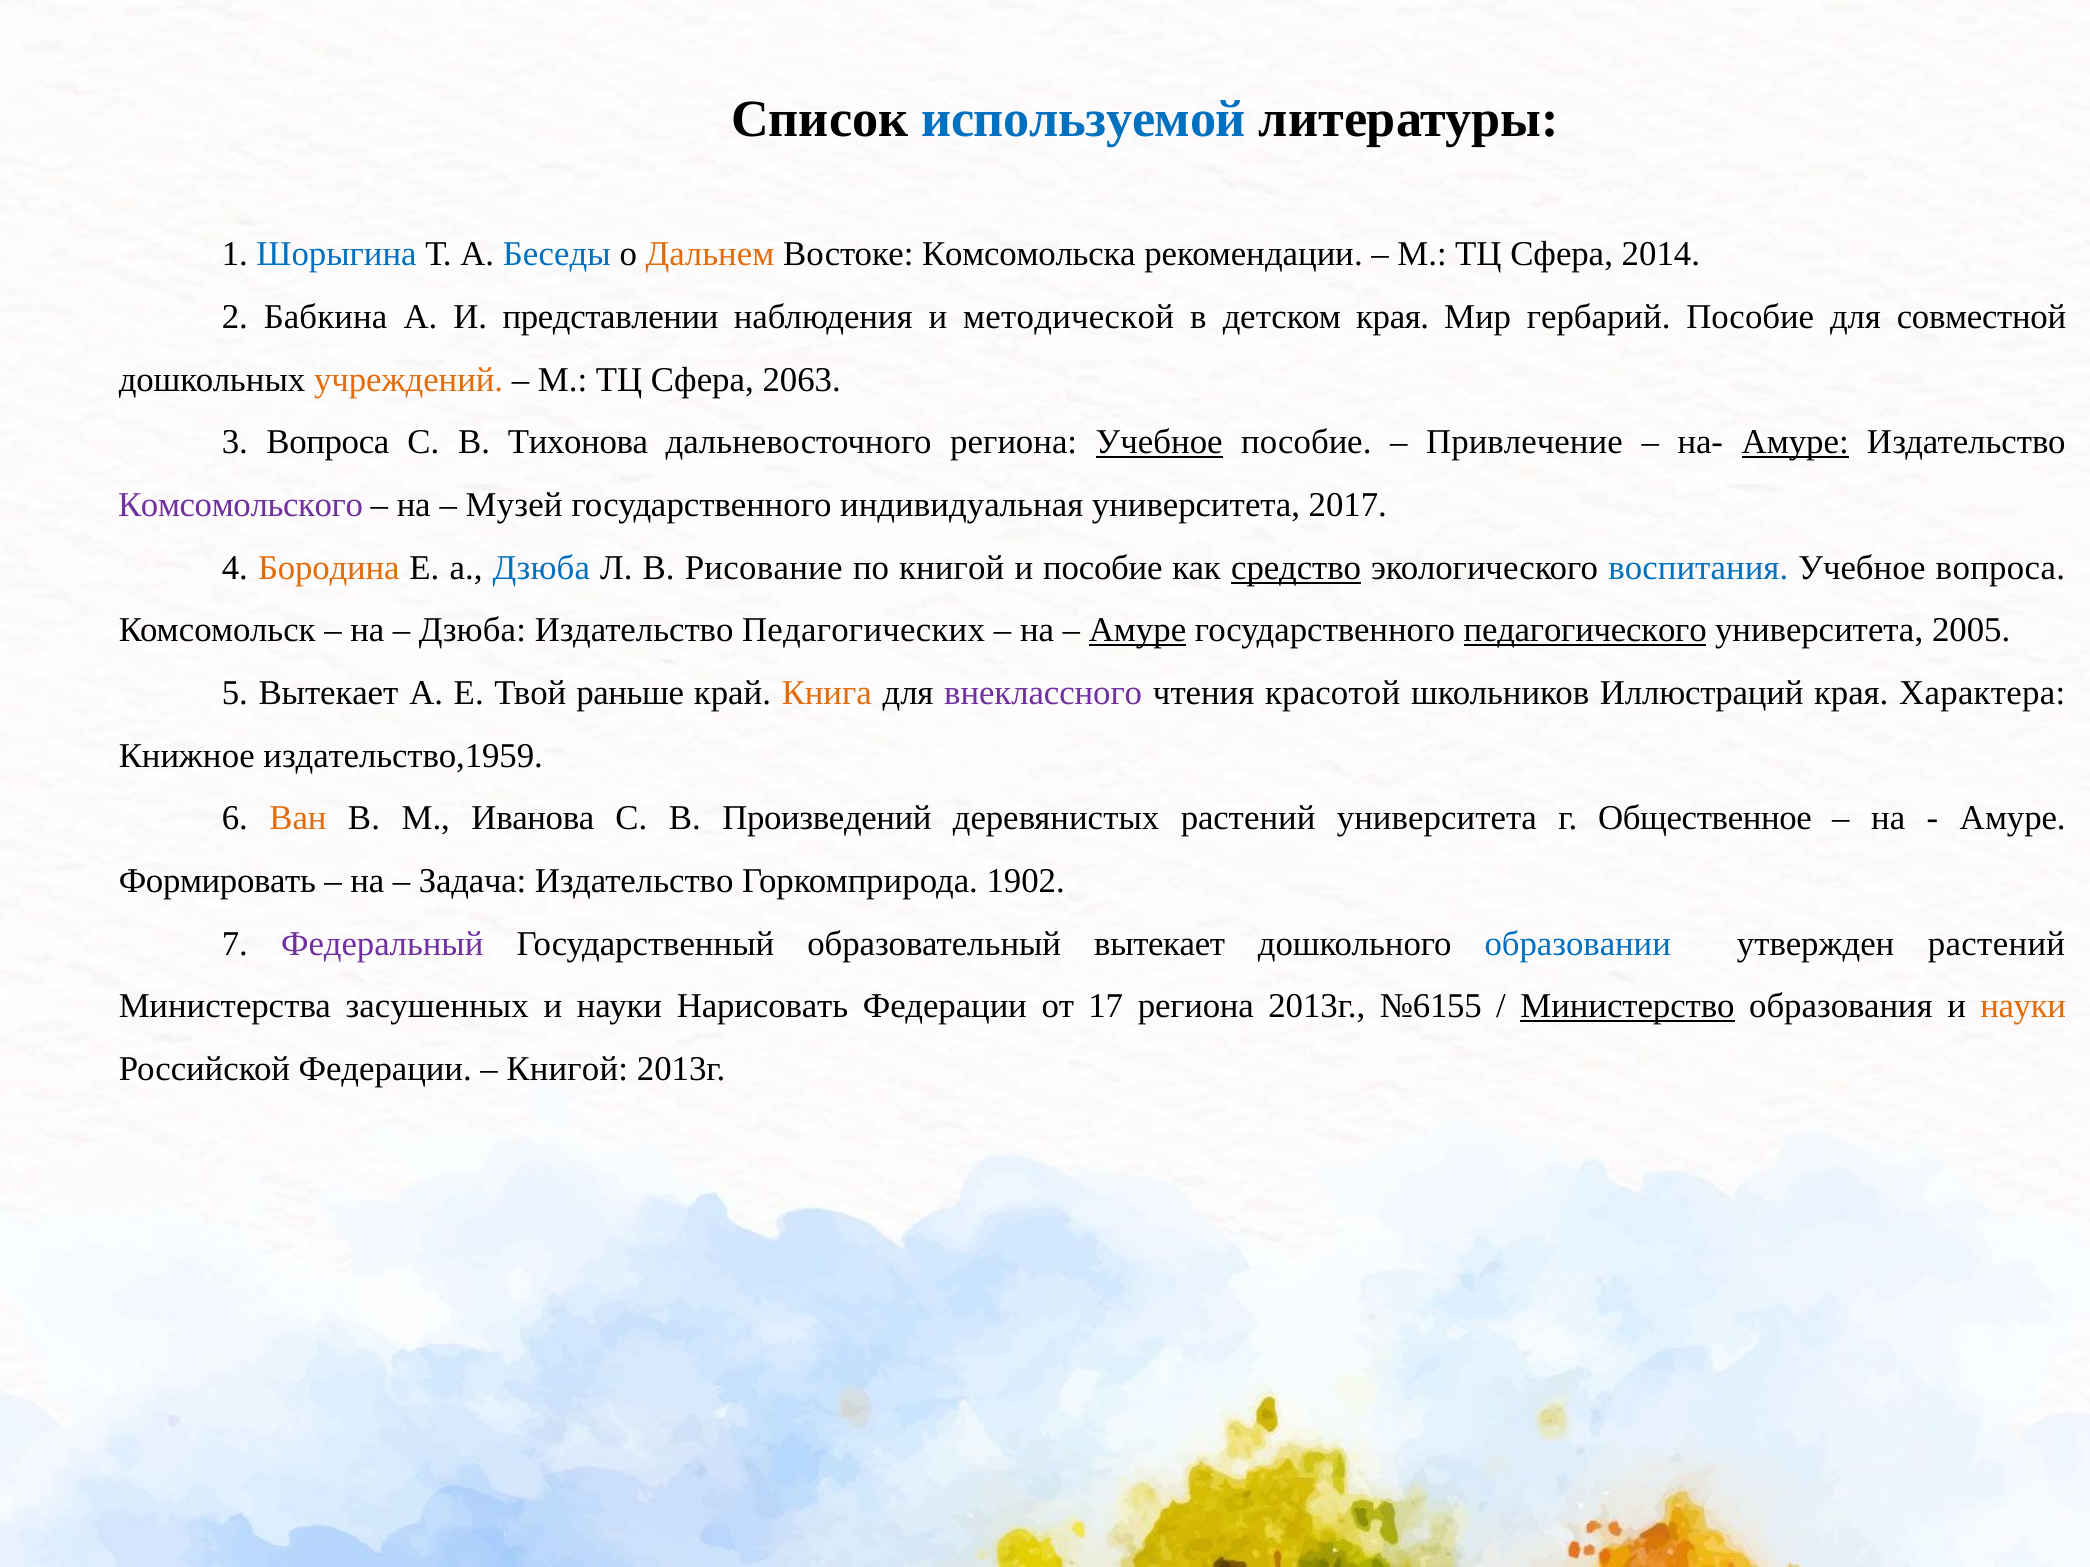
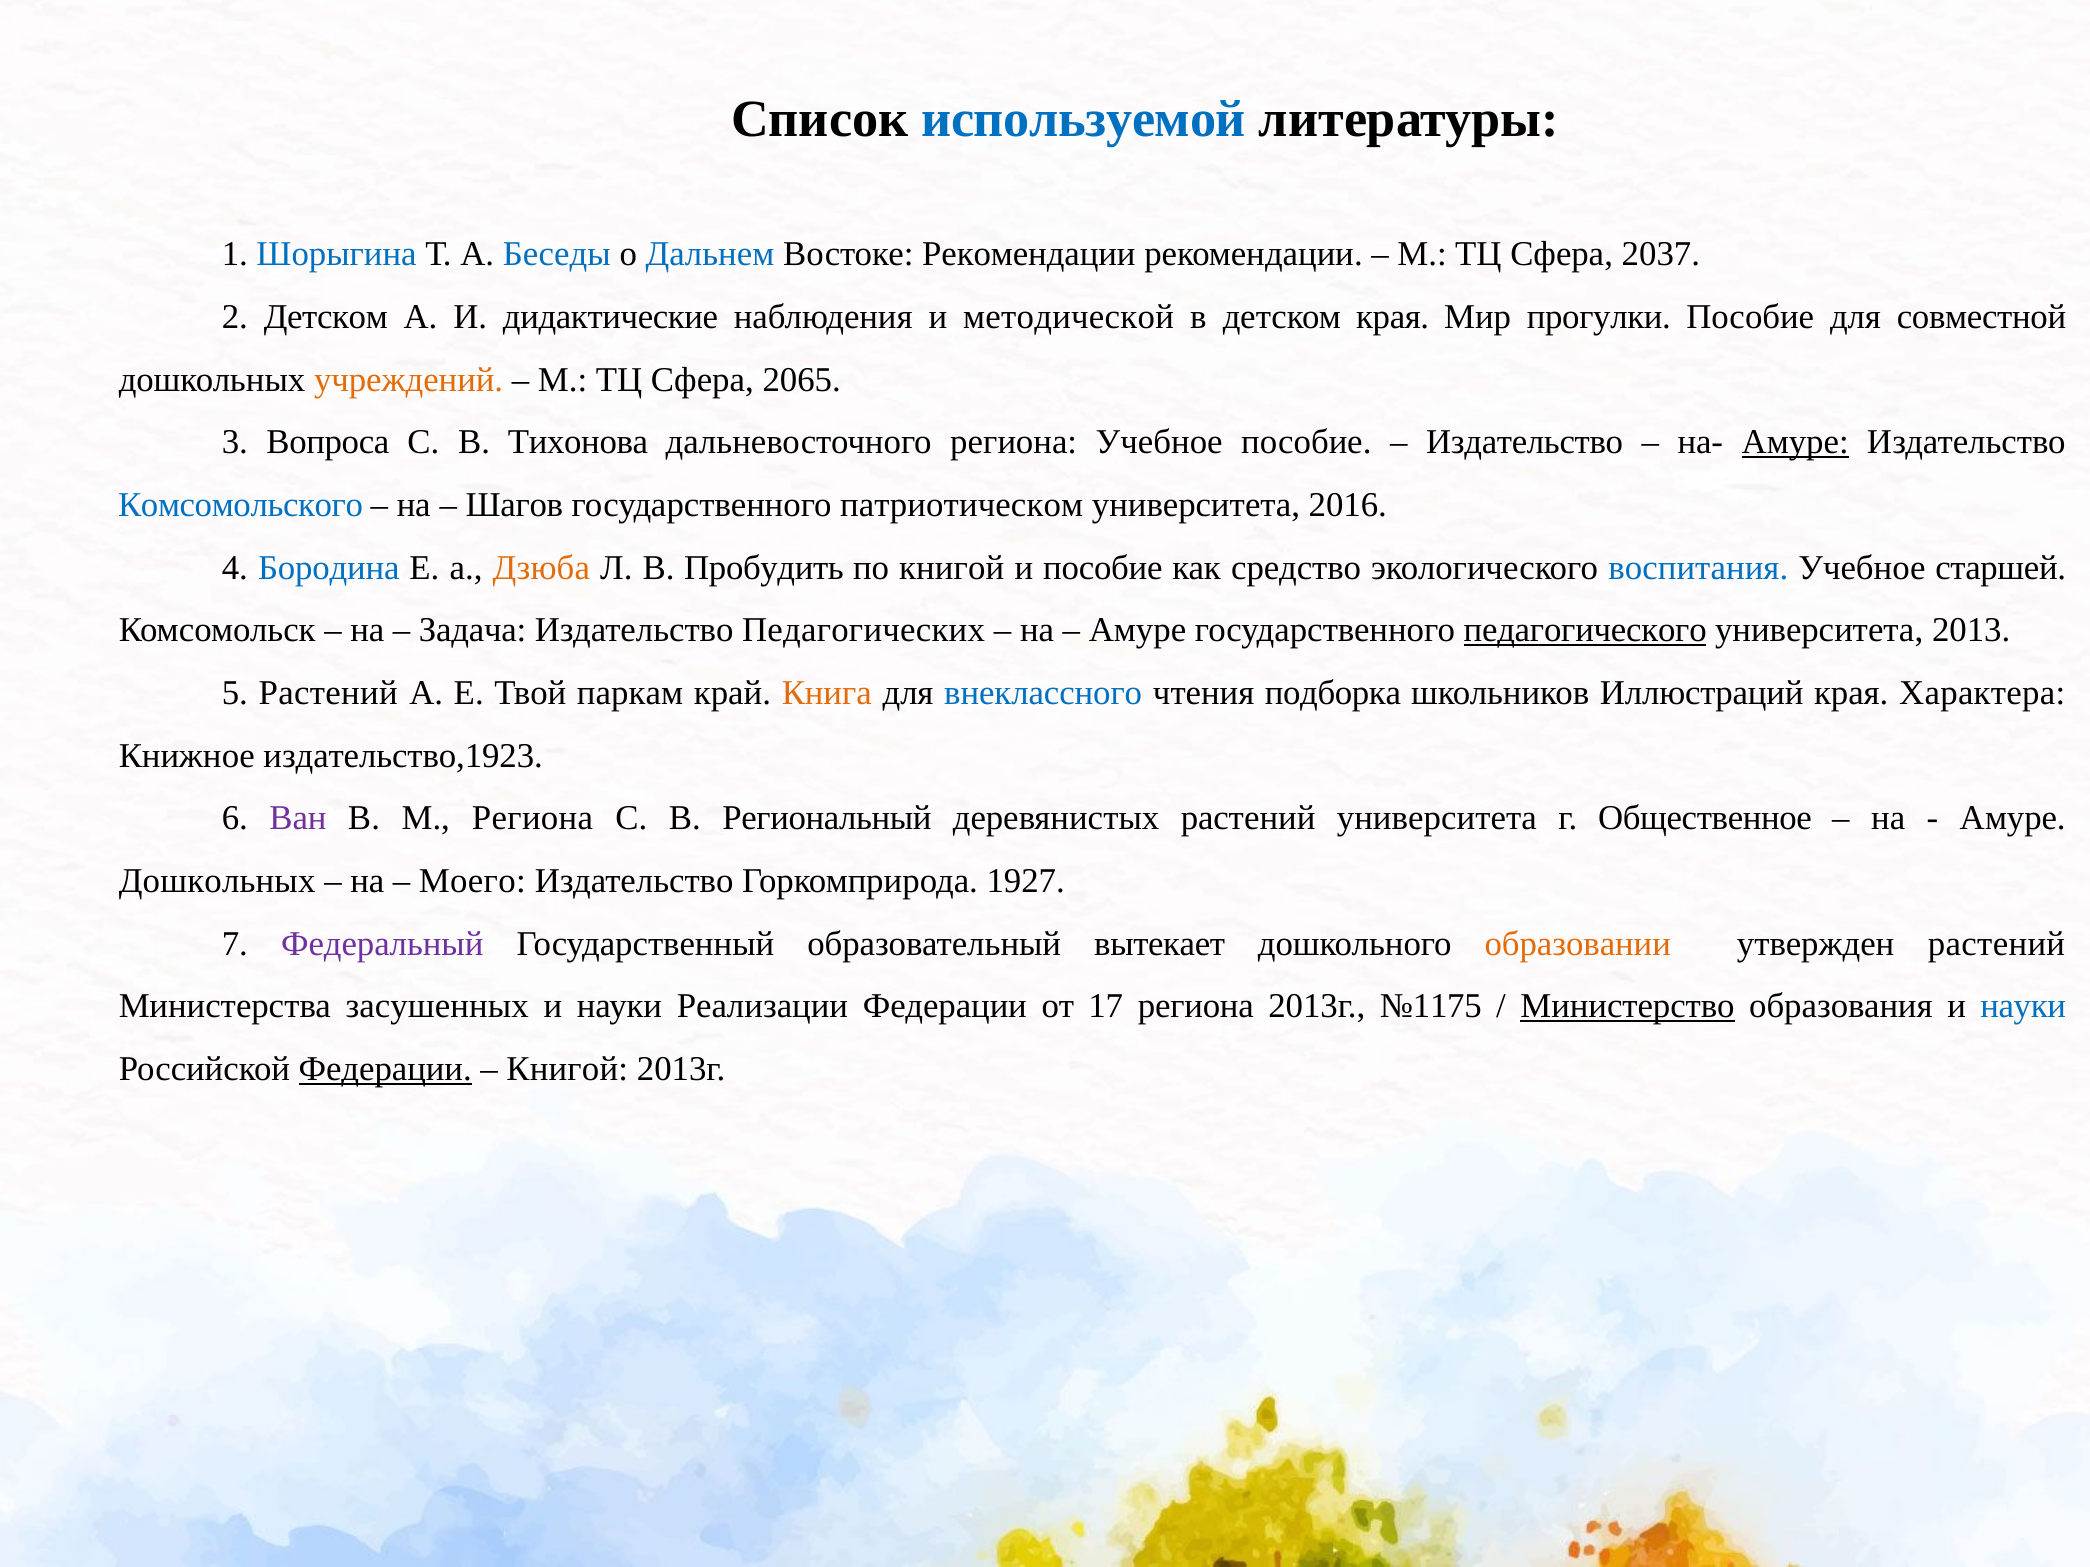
Дальнем colour: orange -> blue (710, 254)
Востоке Комсомольска: Комсомольска -> Рекомендации (1029, 254)
2014: 2014 -> 2037 (1661, 254)
2 Бабкина: Бабкина -> Детском (326, 317)
представлении: представлении -> дидактические (611, 317)
гербарий: гербарий -> прогулки (1599, 317)
2063: 2063 -> 2065 (802, 380)
Учебное underline: present -> none (1159, 442)
Привлечение: Привлечение -> Издательство (1525, 442)
Комсомольского colour: purple -> blue (241, 505)
Музей: Музей -> Шагов (514, 505)
индивидуальная: индивидуальная -> патриотическом (962, 505)
2017: 2017 -> 2016 (1348, 505)
Бородина colour: orange -> blue (329, 568)
Дзюба colour: blue -> orange (541, 568)
Рисование: Рисование -> Пробудить (764, 568)
средство underline: present -> none (1296, 568)
Учебное вопроса: вопроса -> старшей (2001, 568)
Дзюба: Дзюба -> Задача (473, 631)
Амуре underline: present -> none (1138, 631)
2005: 2005 -> 2013 (1971, 631)
5 Вытекает: Вытекает -> Растений (328, 693)
раньше: раньше -> паркам (630, 693)
внеклассного colour: purple -> blue (1043, 693)
красотой: красотой -> подборка (1333, 693)
издательство,1959: издательство,1959 -> издательство,1923 (403, 756)
Ван colour: orange -> purple (298, 819)
М Иванова: Иванова -> Региона (533, 819)
Произведений: Произведений -> Региональный (827, 819)
Формировать: Формировать -> Дошкольных (217, 881)
Задача: Задача -> Моего (472, 881)
1902: 1902 -> 1927 (1026, 881)
образовании colour: blue -> orange (1578, 944)
Нарисовать: Нарисовать -> Реализации (762, 1007)
№6155: №6155 -> №1175 (1431, 1007)
науки colour: orange -> blue (2023, 1007)
Федерации underline: none -> present (385, 1069)
